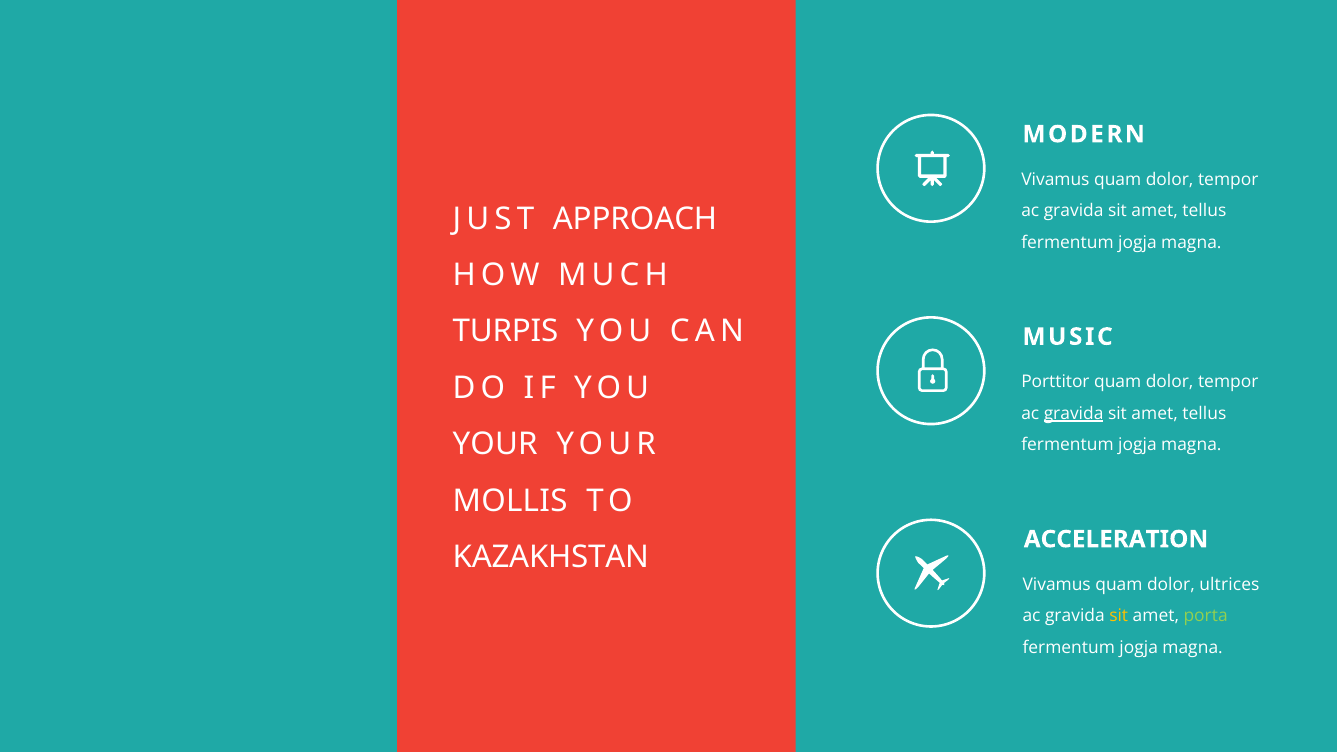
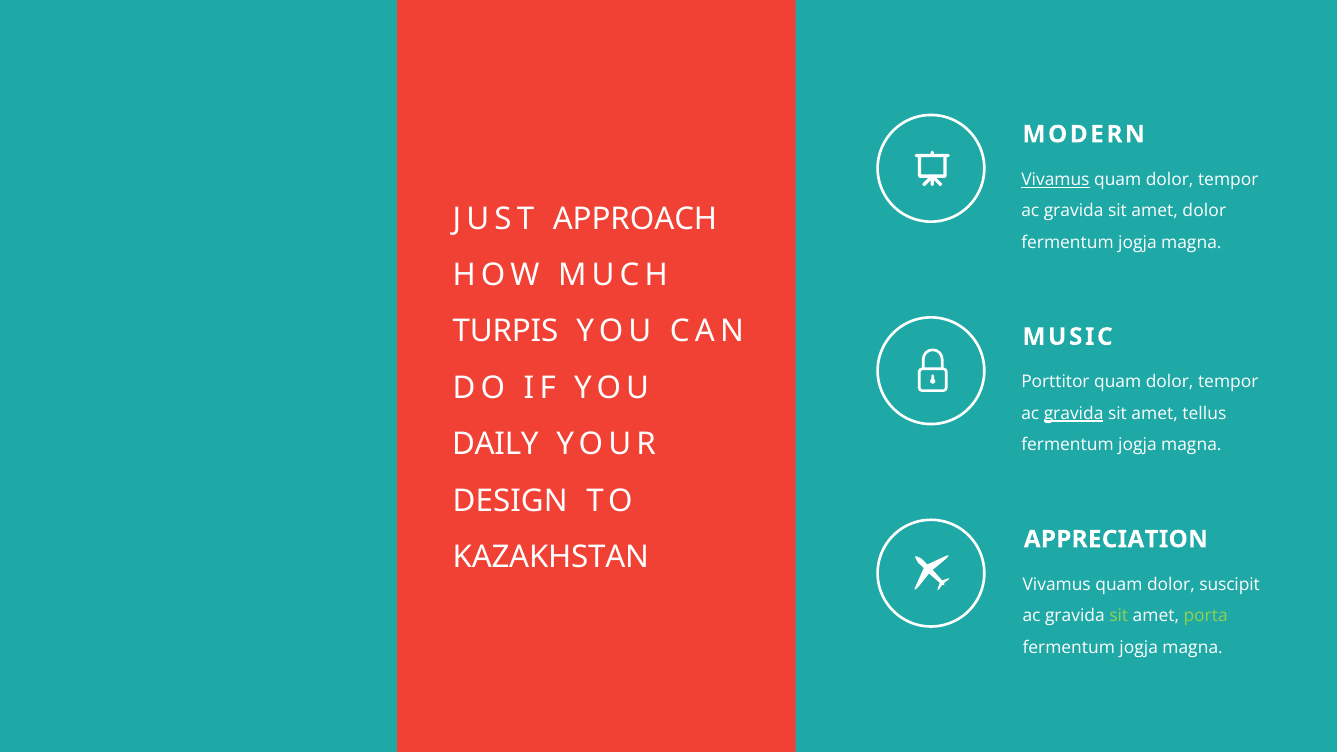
Vivamus underline: none -> present (1055, 180)
tellus: tellus -> dolor (1204, 211)
YOUR: YOUR -> DAILY (495, 444)
MOLLIS: MOLLIS -> DESIGN (510, 501)
ACCELERATION: ACCELERATION -> APPRECIATION (1116, 539)
ultrices: ultrices -> suscipit (1230, 585)
sit colour: yellow -> light green (1119, 616)
